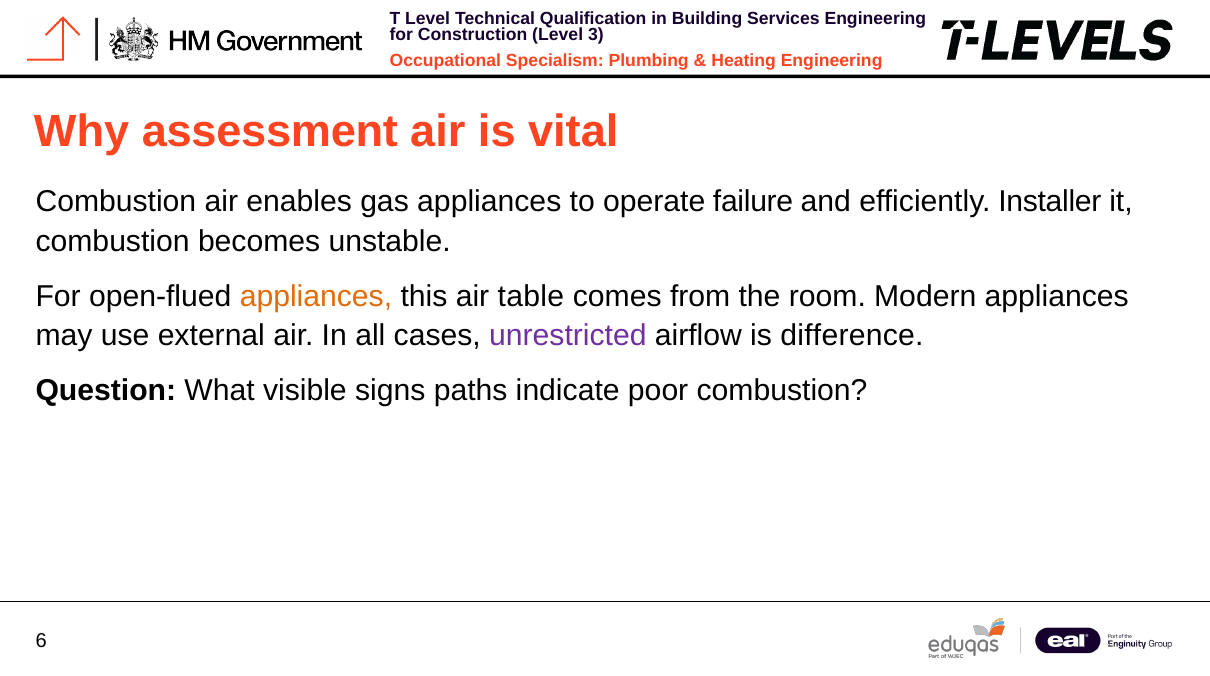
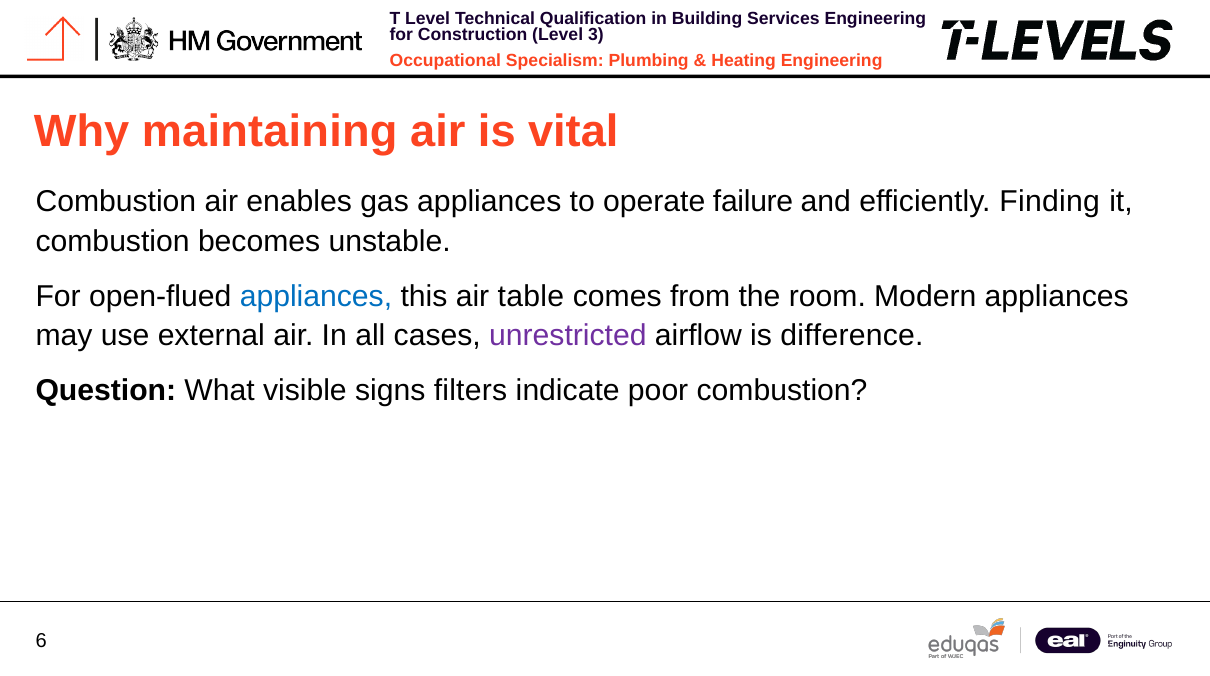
assessment: assessment -> maintaining (270, 131)
Installer: Installer -> Finding (1050, 202)
appliances colour: orange -> blue (316, 296)
paths: paths -> filters (470, 391)
